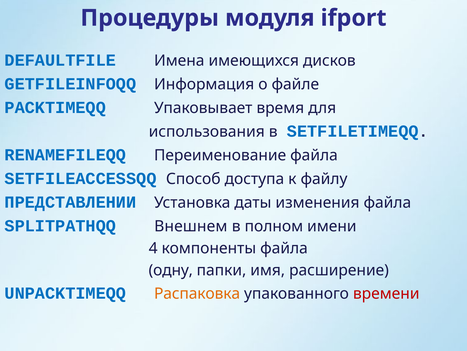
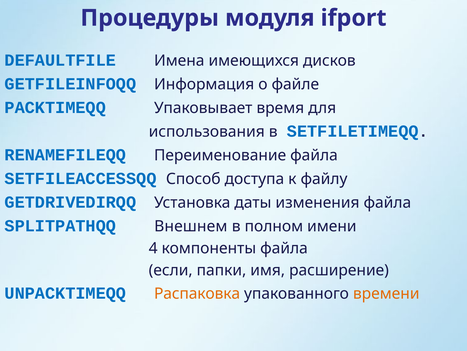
ПРЕДСТАВЛЕНИИ: ПРЕДСТАВЛЕНИИ -> GETDRIVEDIRQQ (70, 202)
одну: одну -> если (171, 270)
времени colour: red -> orange (386, 293)
